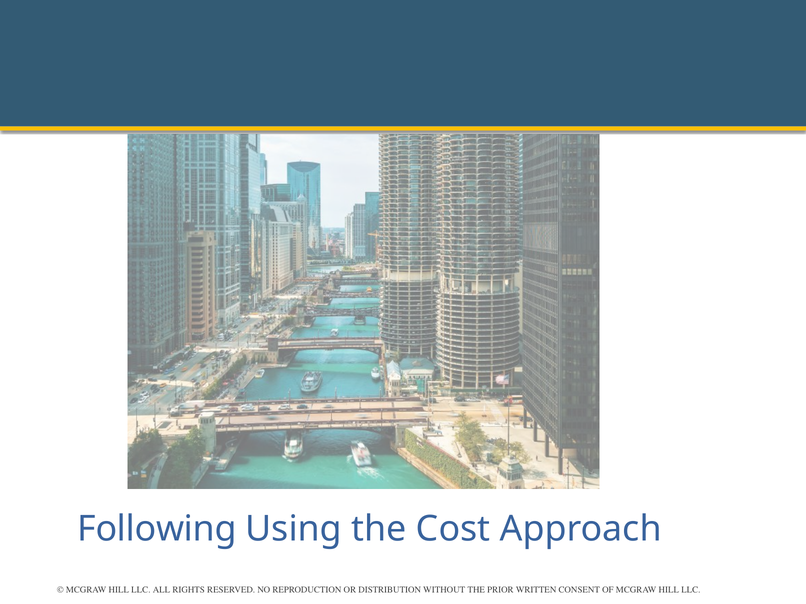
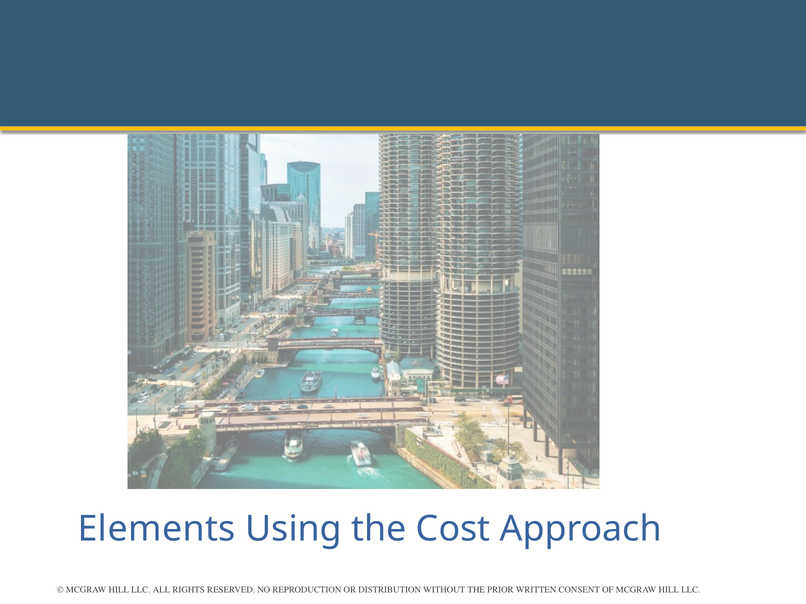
Following: Following -> Elements (157, 530)
